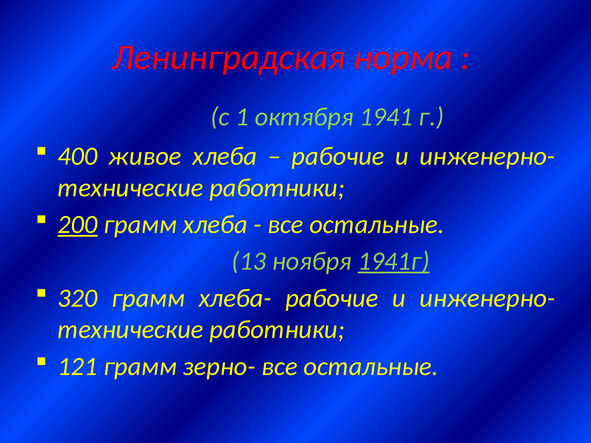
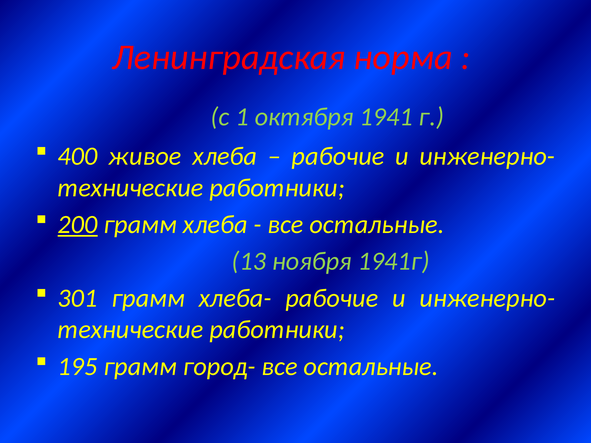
1941г underline: present -> none (394, 261)
320: 320 -> 301 (78, 298)
121: 121 -> 195 (78, 367)
зерно-: зерно- -> город- (219, 367)
